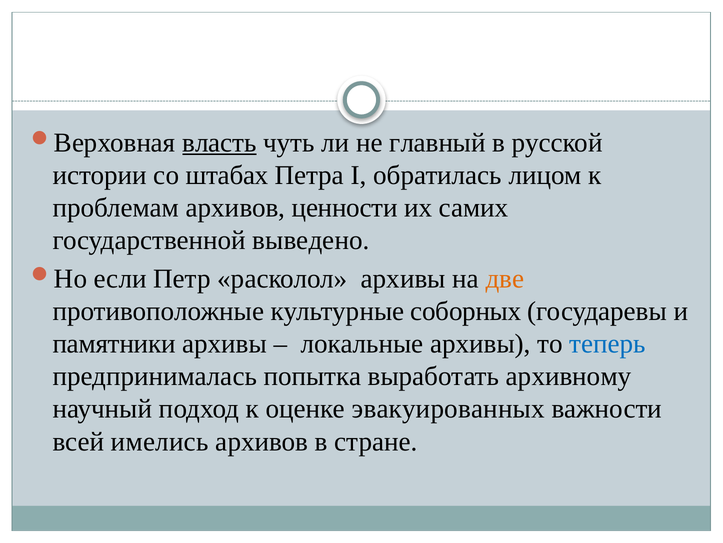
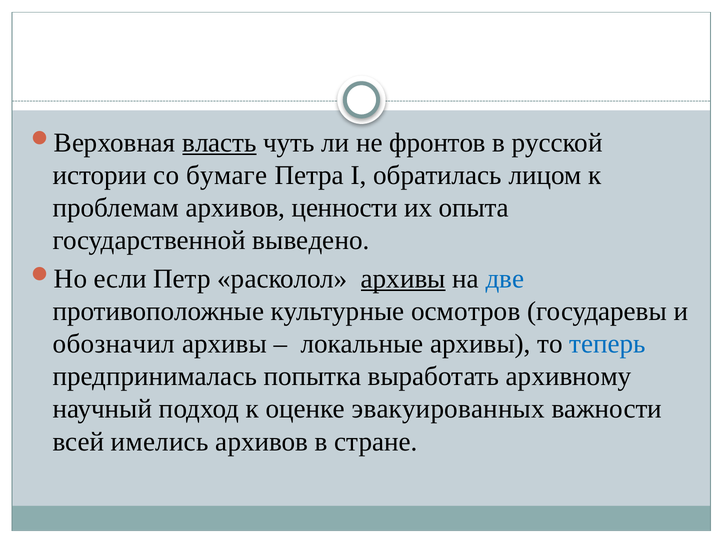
главный: главный -> фронтов (438, 142)
штабах: штабах -> бумаге (227, 175)
самих: самих -> опыта (474, 208)
архивы underline: none -> present (403, 278)
две colour: orange -> blue (505, 278)
соборных: соборных -> осмотров (466, 311)
памятники: памятники -> обозначил (114, 343)
